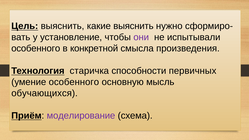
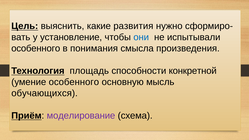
какие выяснить: выяснить -> развития (133, 26)
они colour: purple -> blue (141, 37)
конкретной: конкретной -> понимания (94, 49)
старичка: старичка -> площадь (89, 71)
первичных: первичных -> конкретной (193, 71)
